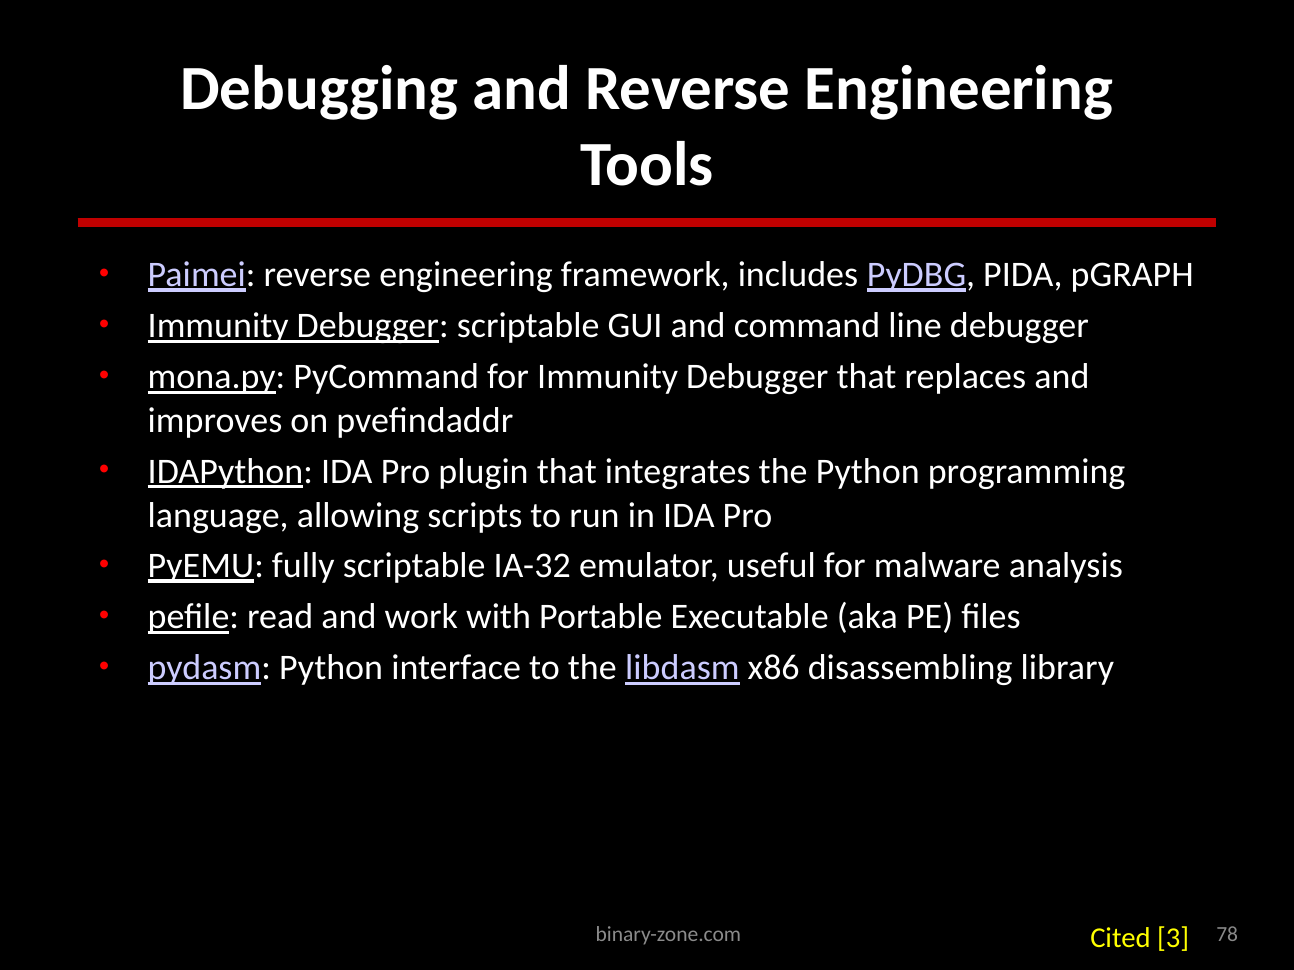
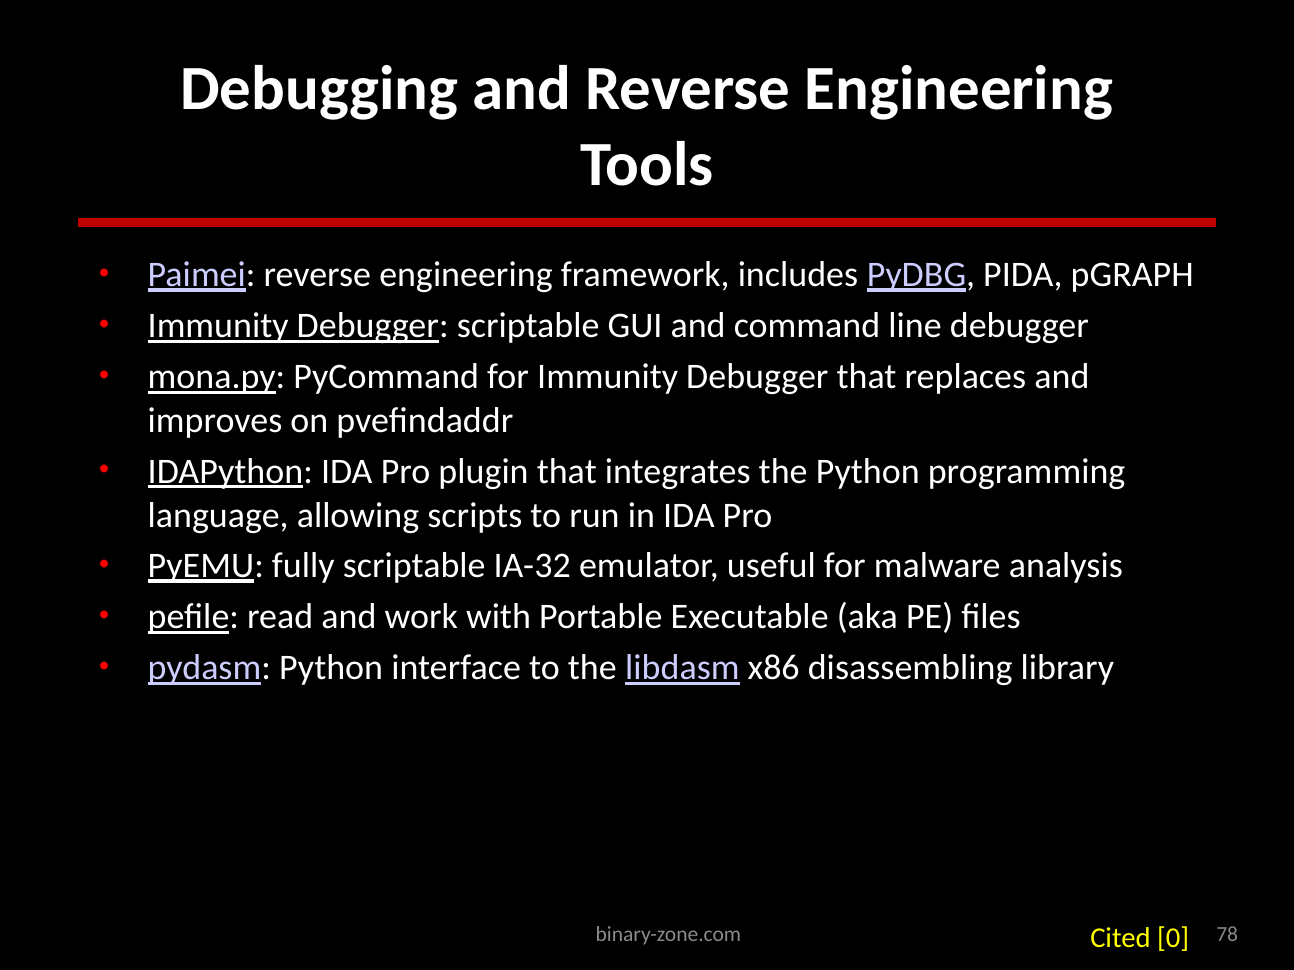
3: 3 -> 0 (1173, 939)
